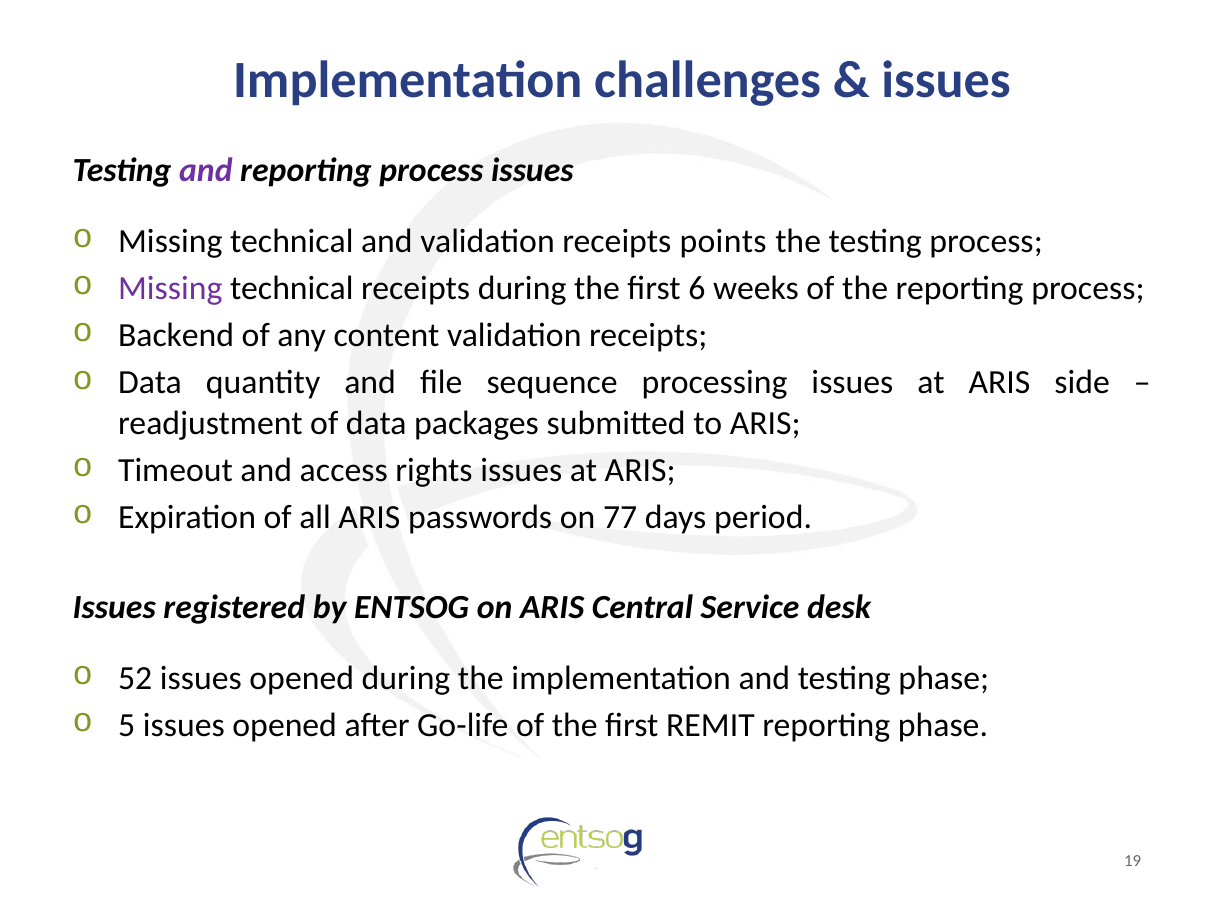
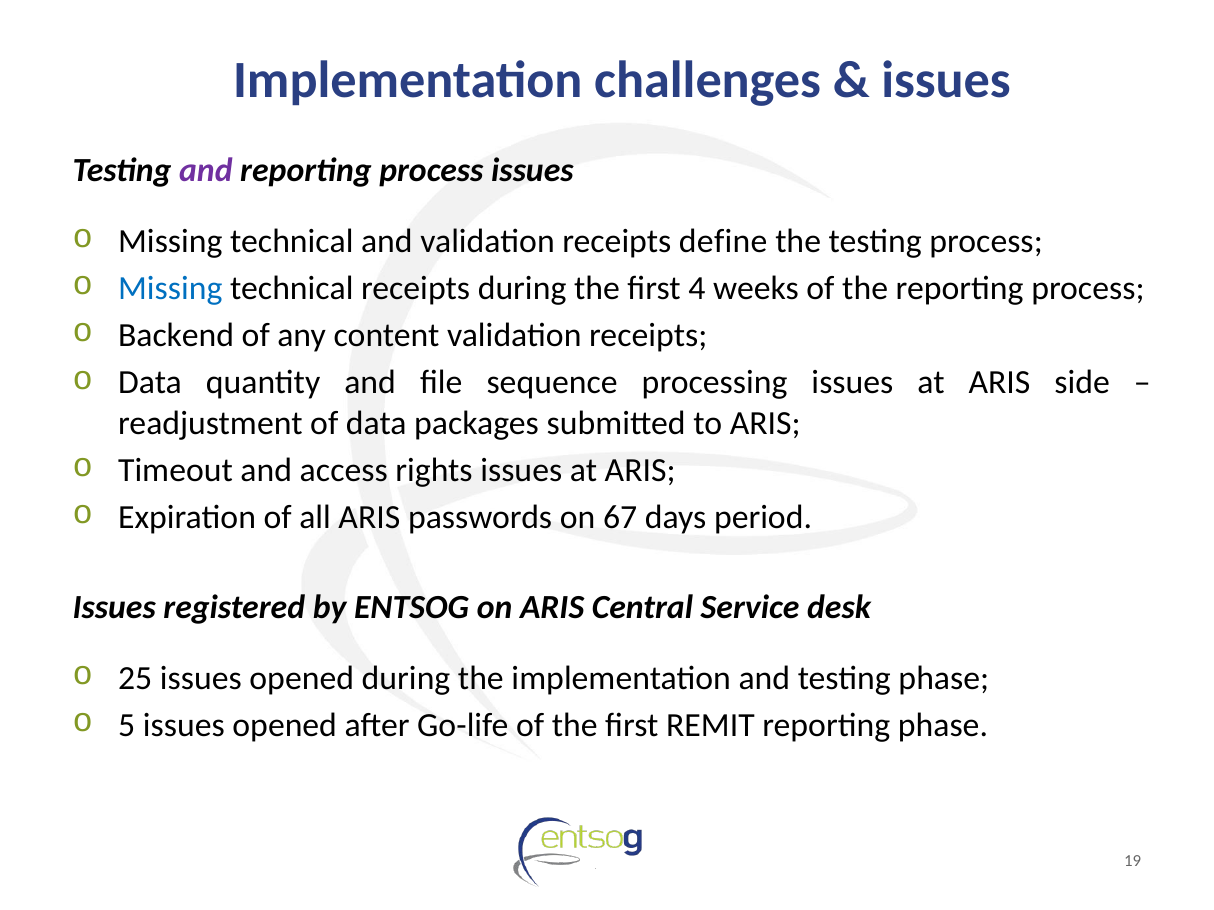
points: points -> define (723, 241)
Missing colour: purple -> blue (170, 288)
6: 6 -> 4 (697, 288)
77: 77 -> 67 (620, 518)
52: 52 -> 25 (135, 678)
